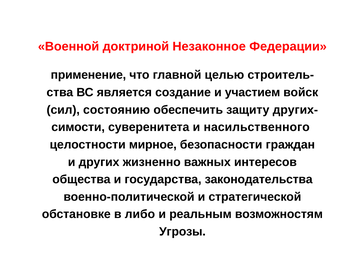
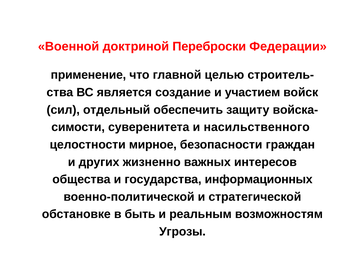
Незаконное: Незаконное -> Переброски (209, 46)
состоянию: состоянию -> отдельный (117, 110)
других-: других- -> войска- (295, 110)
законодательства: законодательства -> информационных (259, 179)
либо: либо -> быть (140, 214)
